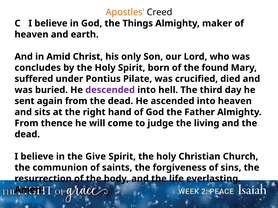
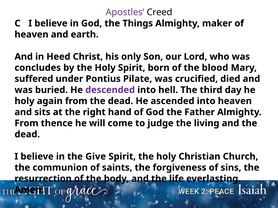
Apostles colour: orange -> purple (125, 12)
Amid: Amid -> Heed (58, 57)
found: found -> blood (215, 68)
sent: sent -> holy (24, 101)
